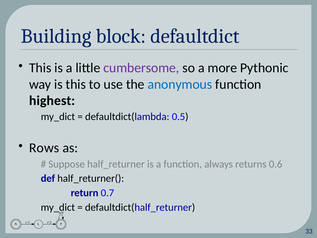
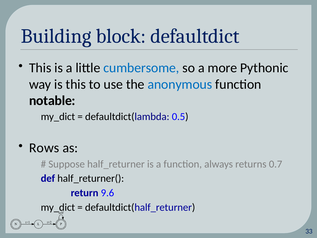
cumbersome colour: purple -> blue (141, 68)
highest: highest -> notable (52, 101)
0.6: 0.6 -> 0.7 (276, 164)
0.7: 0.7 -> 9.6 (107, 193)
